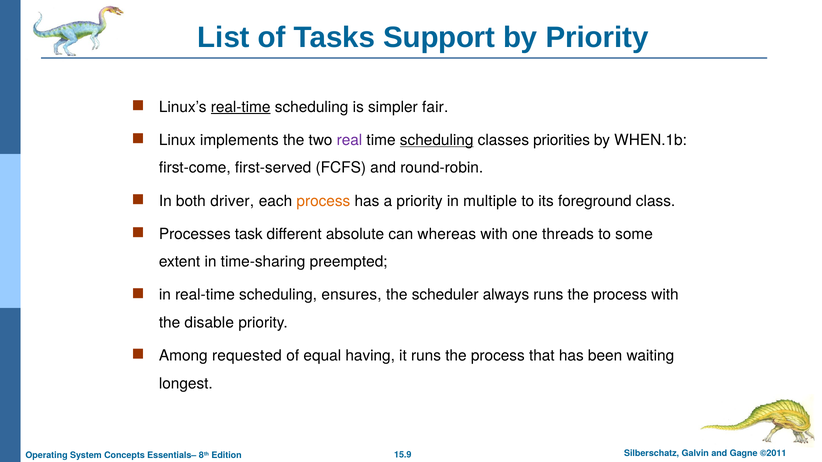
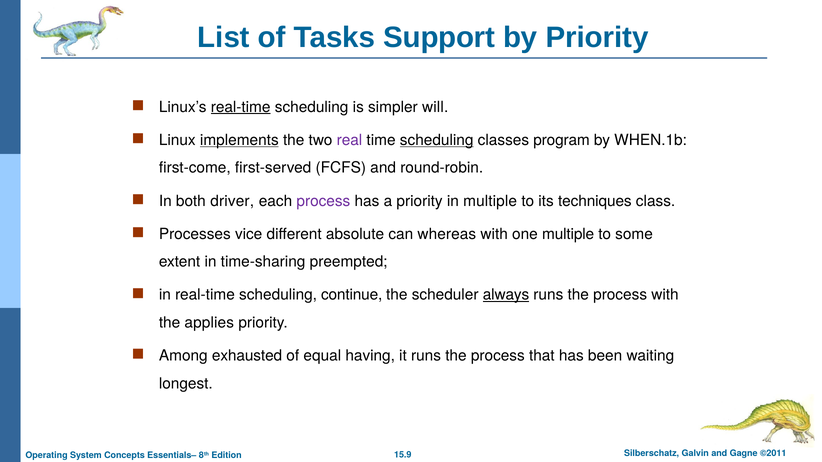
fair: fair -> will (435, 107)
implements underline: none -> present (239, 140)
priorities: priorities -> program (562, 140)
process colour: orange -> purple (323, 201)
foreground: foreground -> techniques (595, 201)
task: task -> vice (249, 234)
one threads: threads -> multiple (568, 234)
ensures: ensures -> continue (352, 295)
always underline: none -> present (506, 295)
disable: disable -> applies (209, 323)
requested: requested -> exhausted (247, 356)
